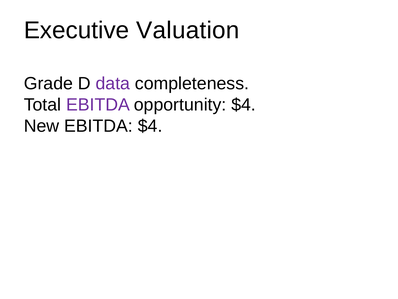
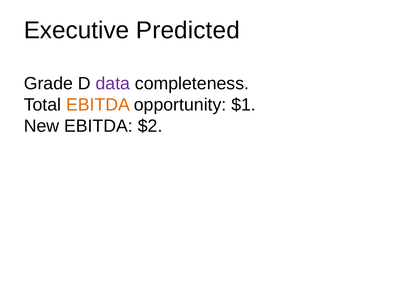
Valuation: Valuation -> Predicted (188, 30)
EBITDA colour: purple -> orange (98, 105)
opportunity $4: $4 -> $1 (244, 105)
EBITDA $4: $4 -> $2 (150, 126)
